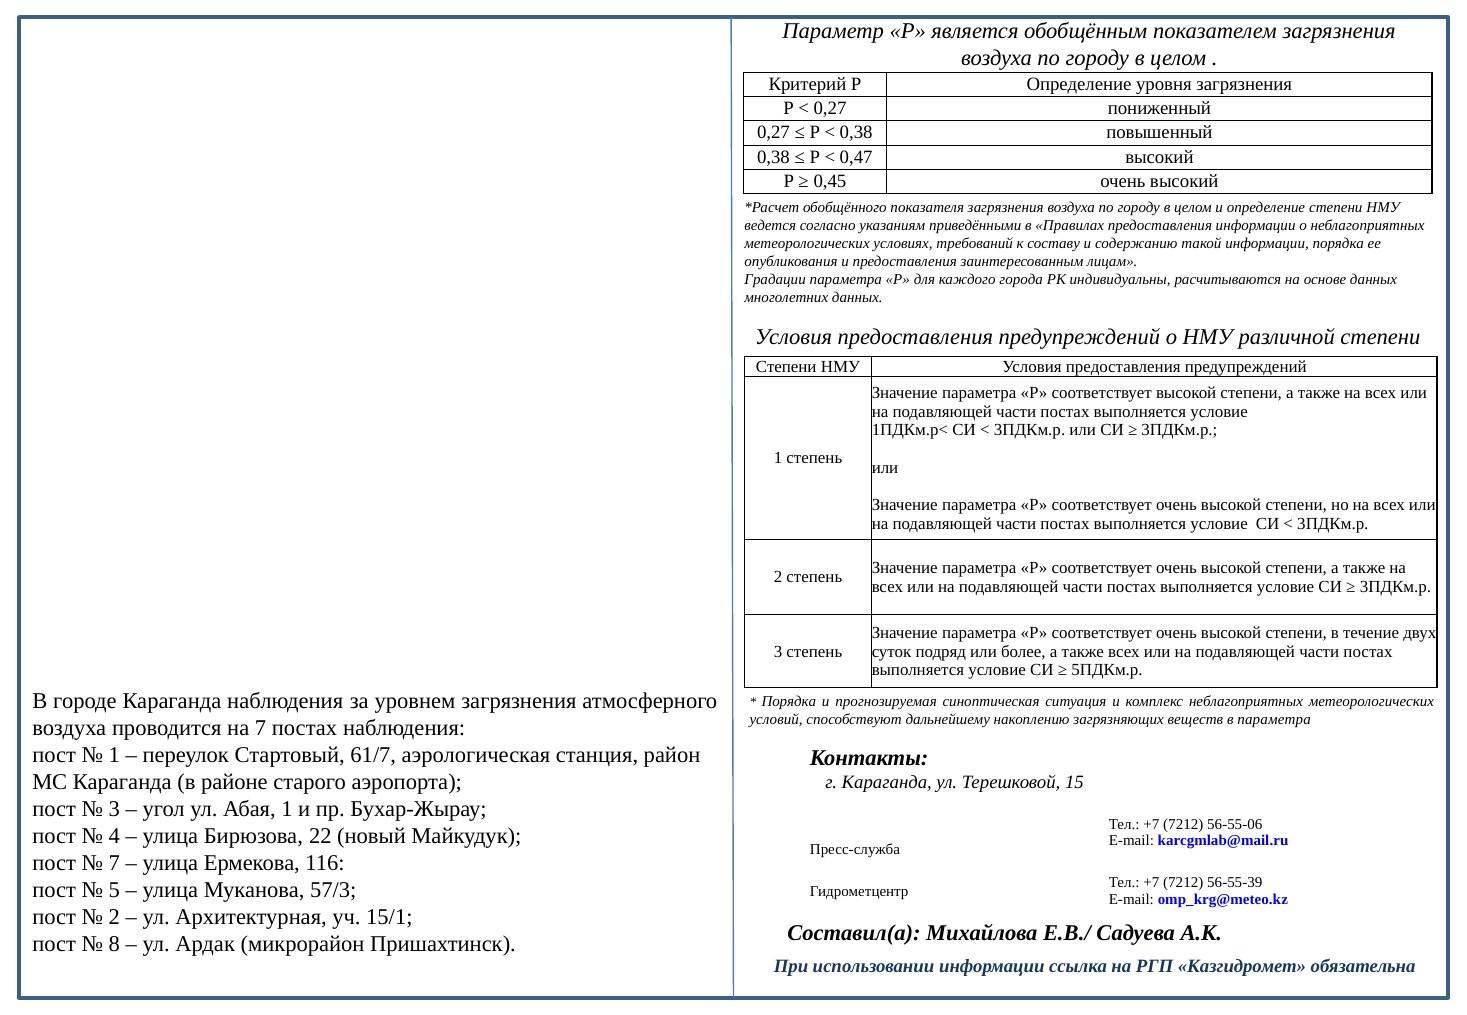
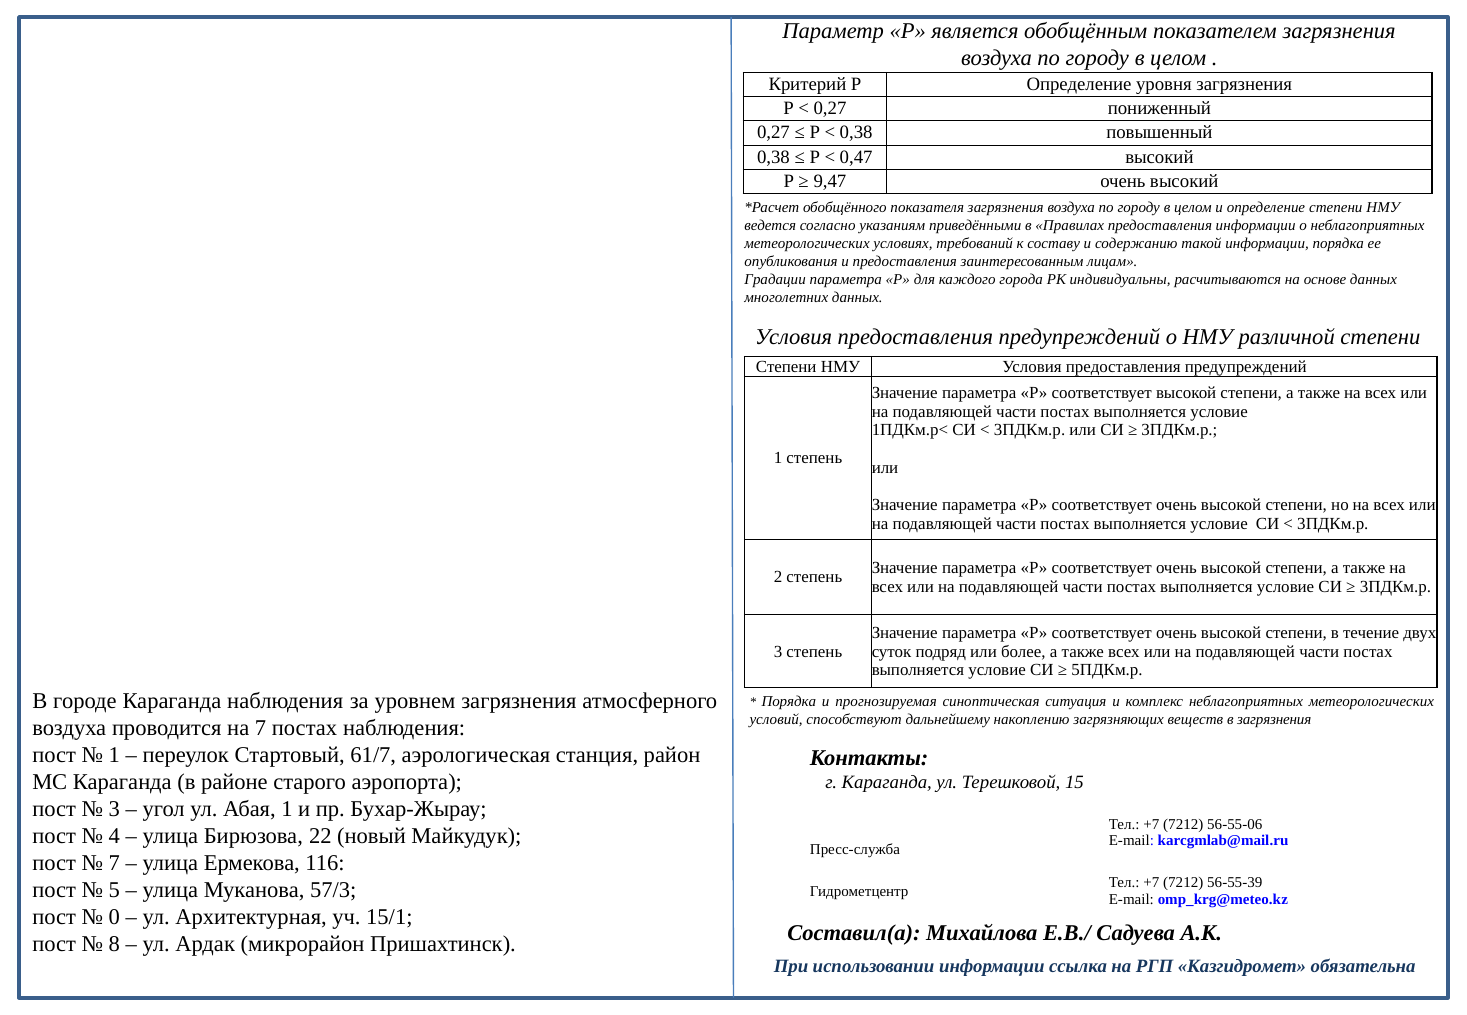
0,45: 0,45 -> 9,47 (830, 181)
в параметра: параметра -> загрязнения (1274, 720)
2: 2 -> 0 (114, 918)
